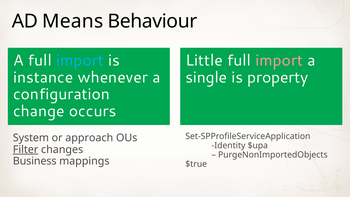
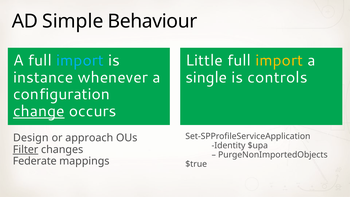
Means: Means -> Simple (73, 21)
import colour: pink -> yellow (279, 60)
property: property -> controls (278, 77)
change underline: none -> present (39, 111)
System: System -> Design (31, 138)
Business: Business -> Federate (35, 161)
